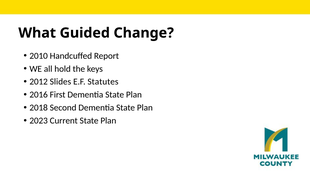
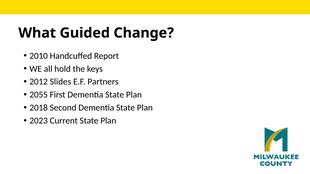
Statutes: Statutes -> Partners (103, 82)
2016: 2016 -> 2055 (39, 95)
